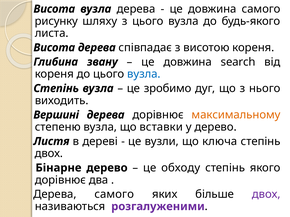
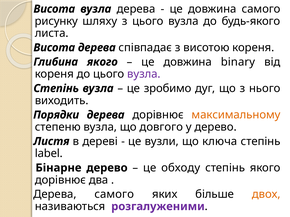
Глибина звану: звану -> якого (102, 62)
search: search -> binary (238, 62)
вузла colour: blue -> purple (144, 74)
Вершині: Вершині -> Порядки (56, 115)
вставки: вставки -> довгого (161, 127)
двох: двох -> label (49, 154)
двох colour: purple -> orange (266, 195)
